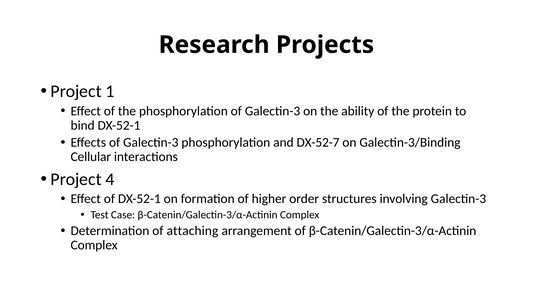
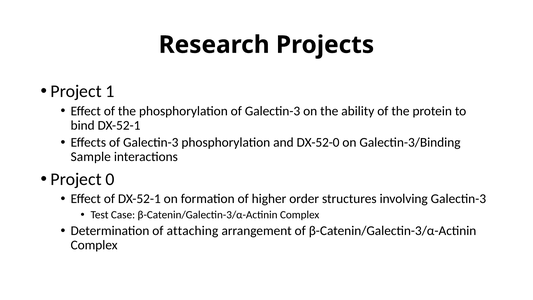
DX-52-7: DX-52-7 -> DX-52-0 (318, 142)
Cellular: Cellular -> Sample (91, 157)
4: 4 -> 0 (110, 179)
